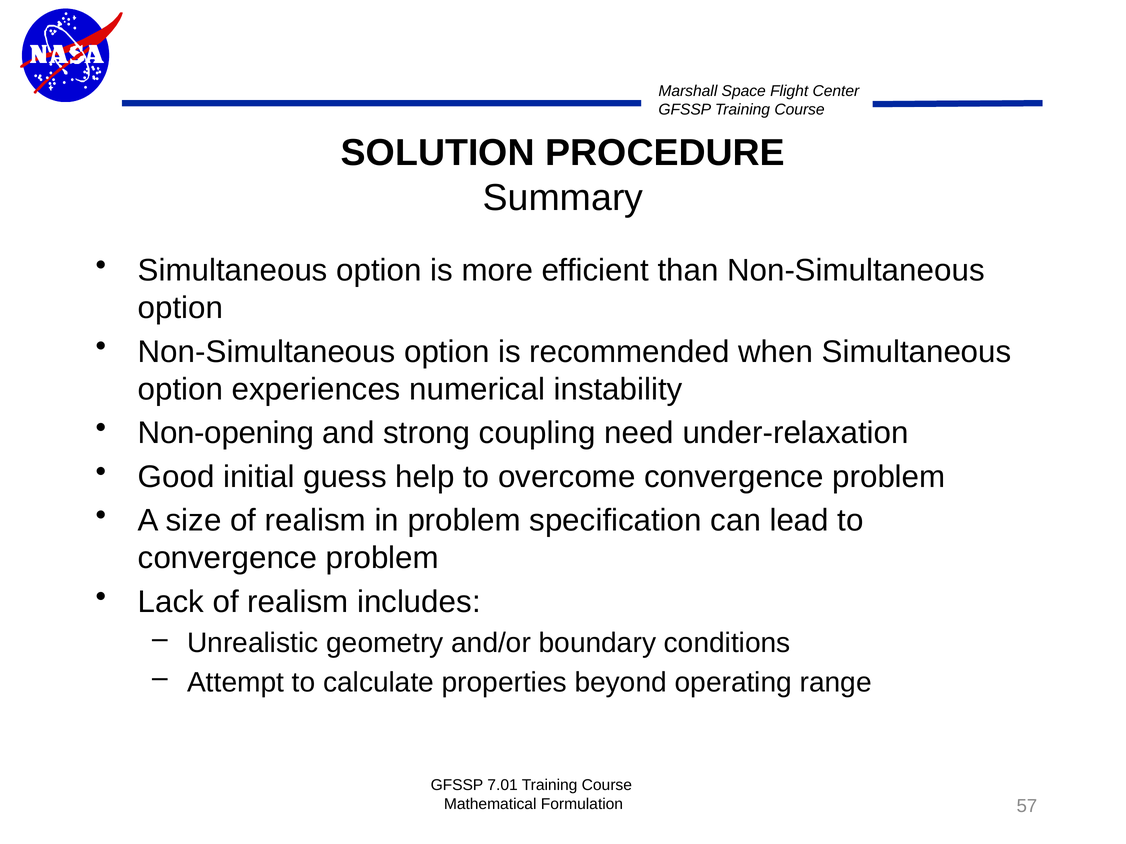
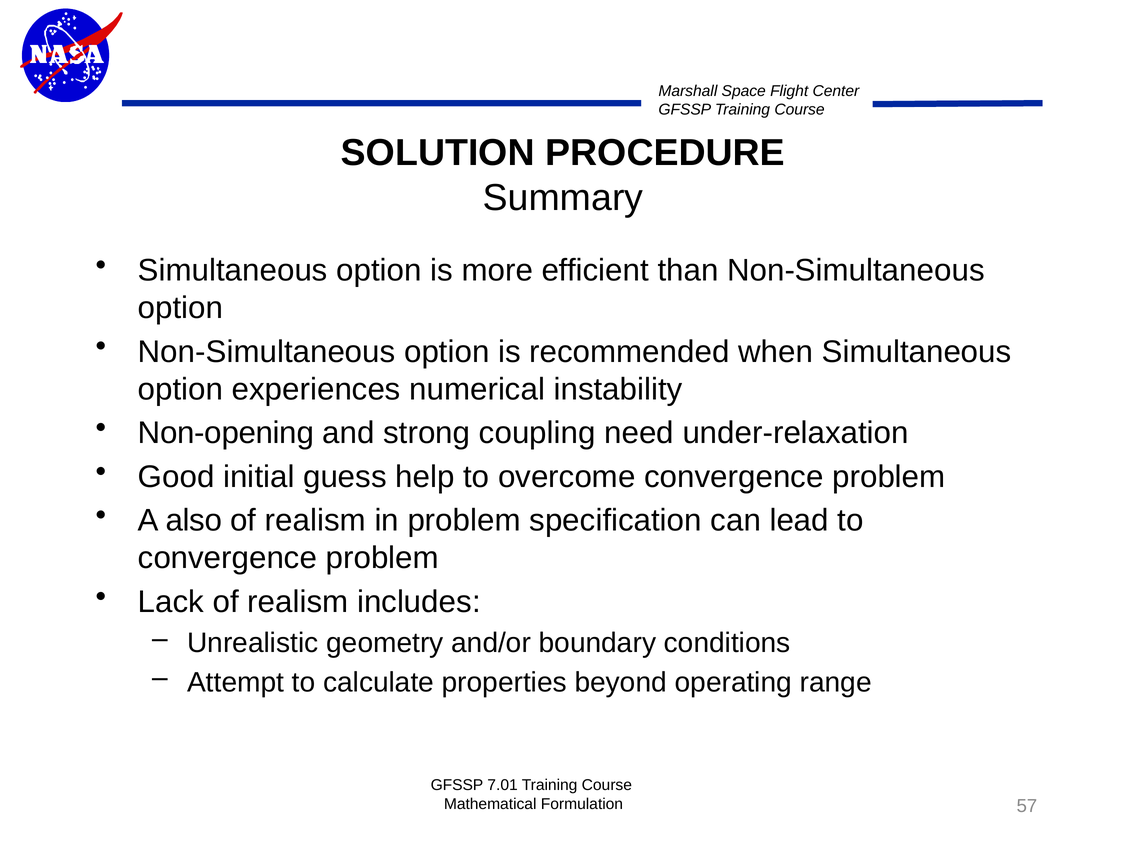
size: size -> also (194, 521)
